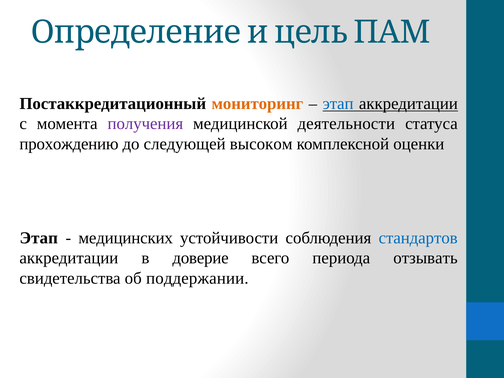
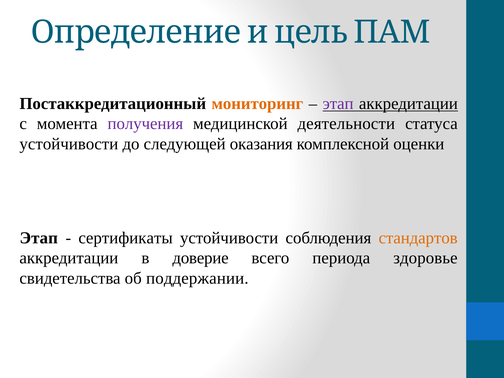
этап colour: blue -> purple (338, 104)
прохождению: прохождению -> устойчивости (69, 144)
высоком: высоком -> оказания (261, 144)
медицинских: медицинских -> сертификаты (126, 238)
стандартов colour: blue -> orange (418, 238)
отзывать: отзывать -> здоровье (425, 258)
